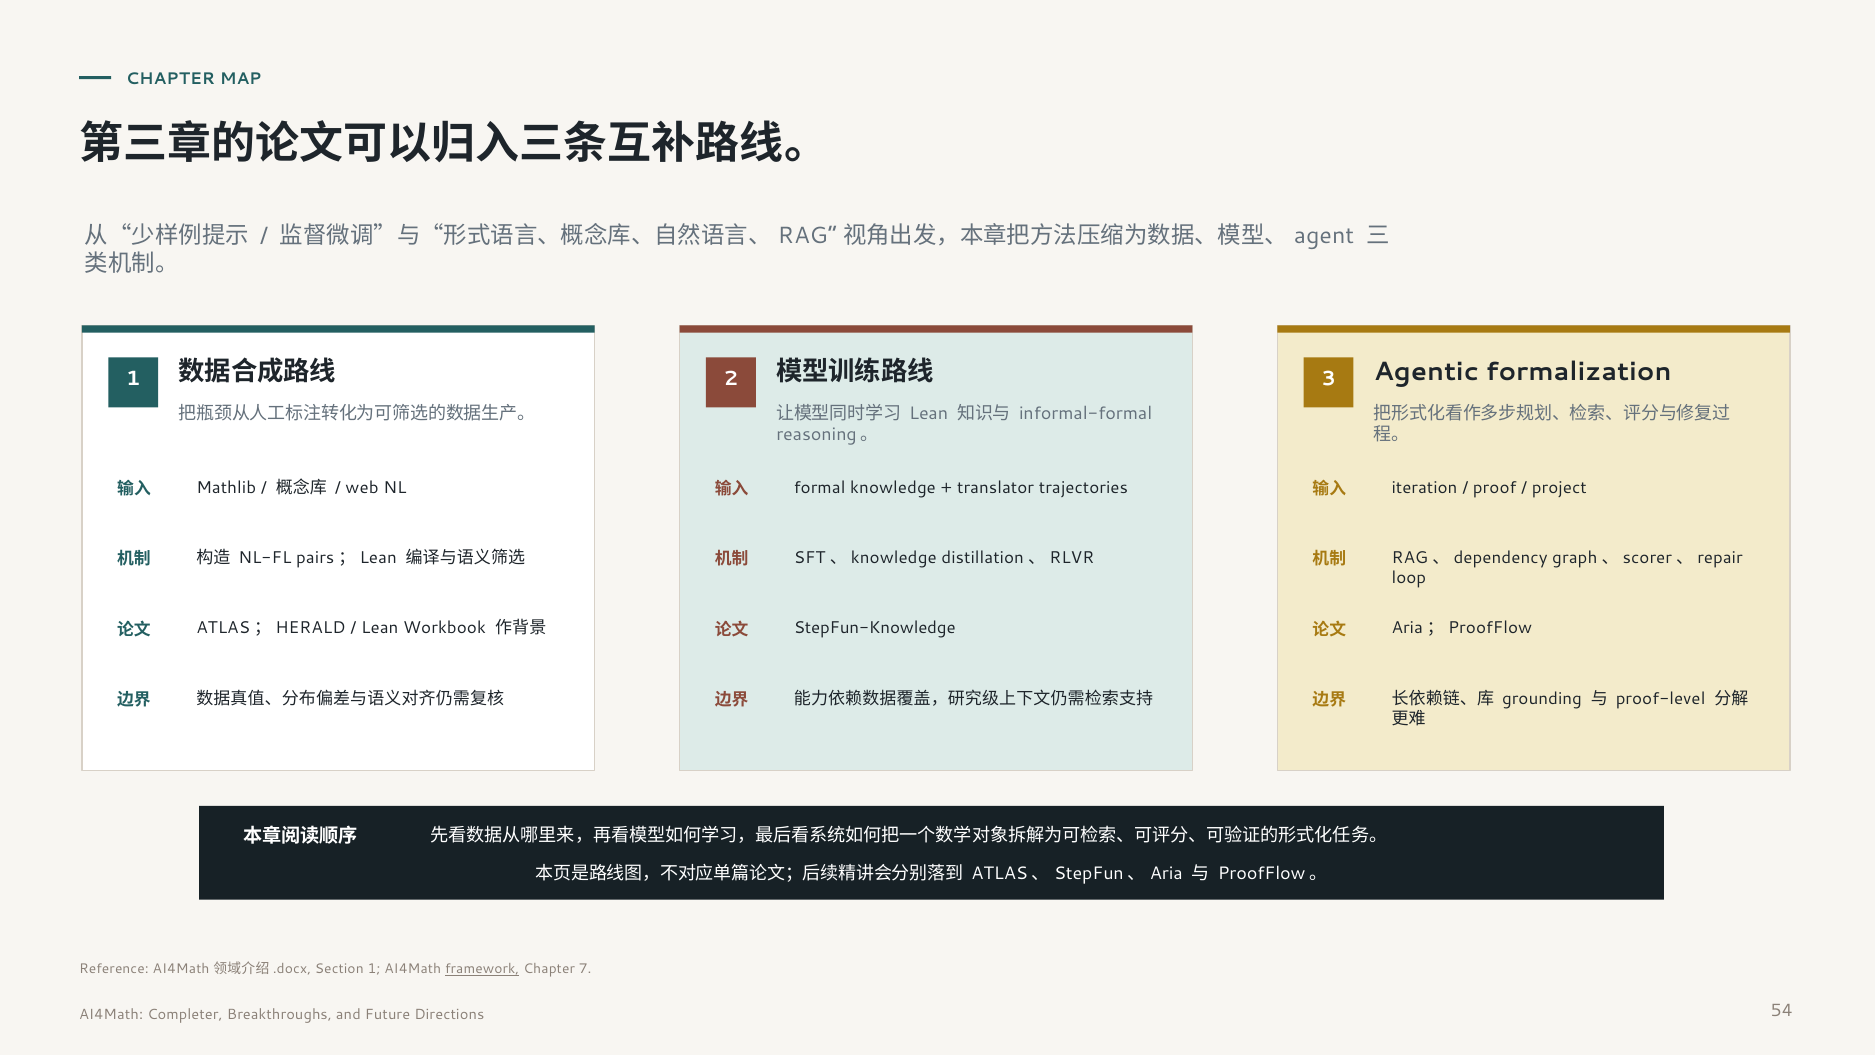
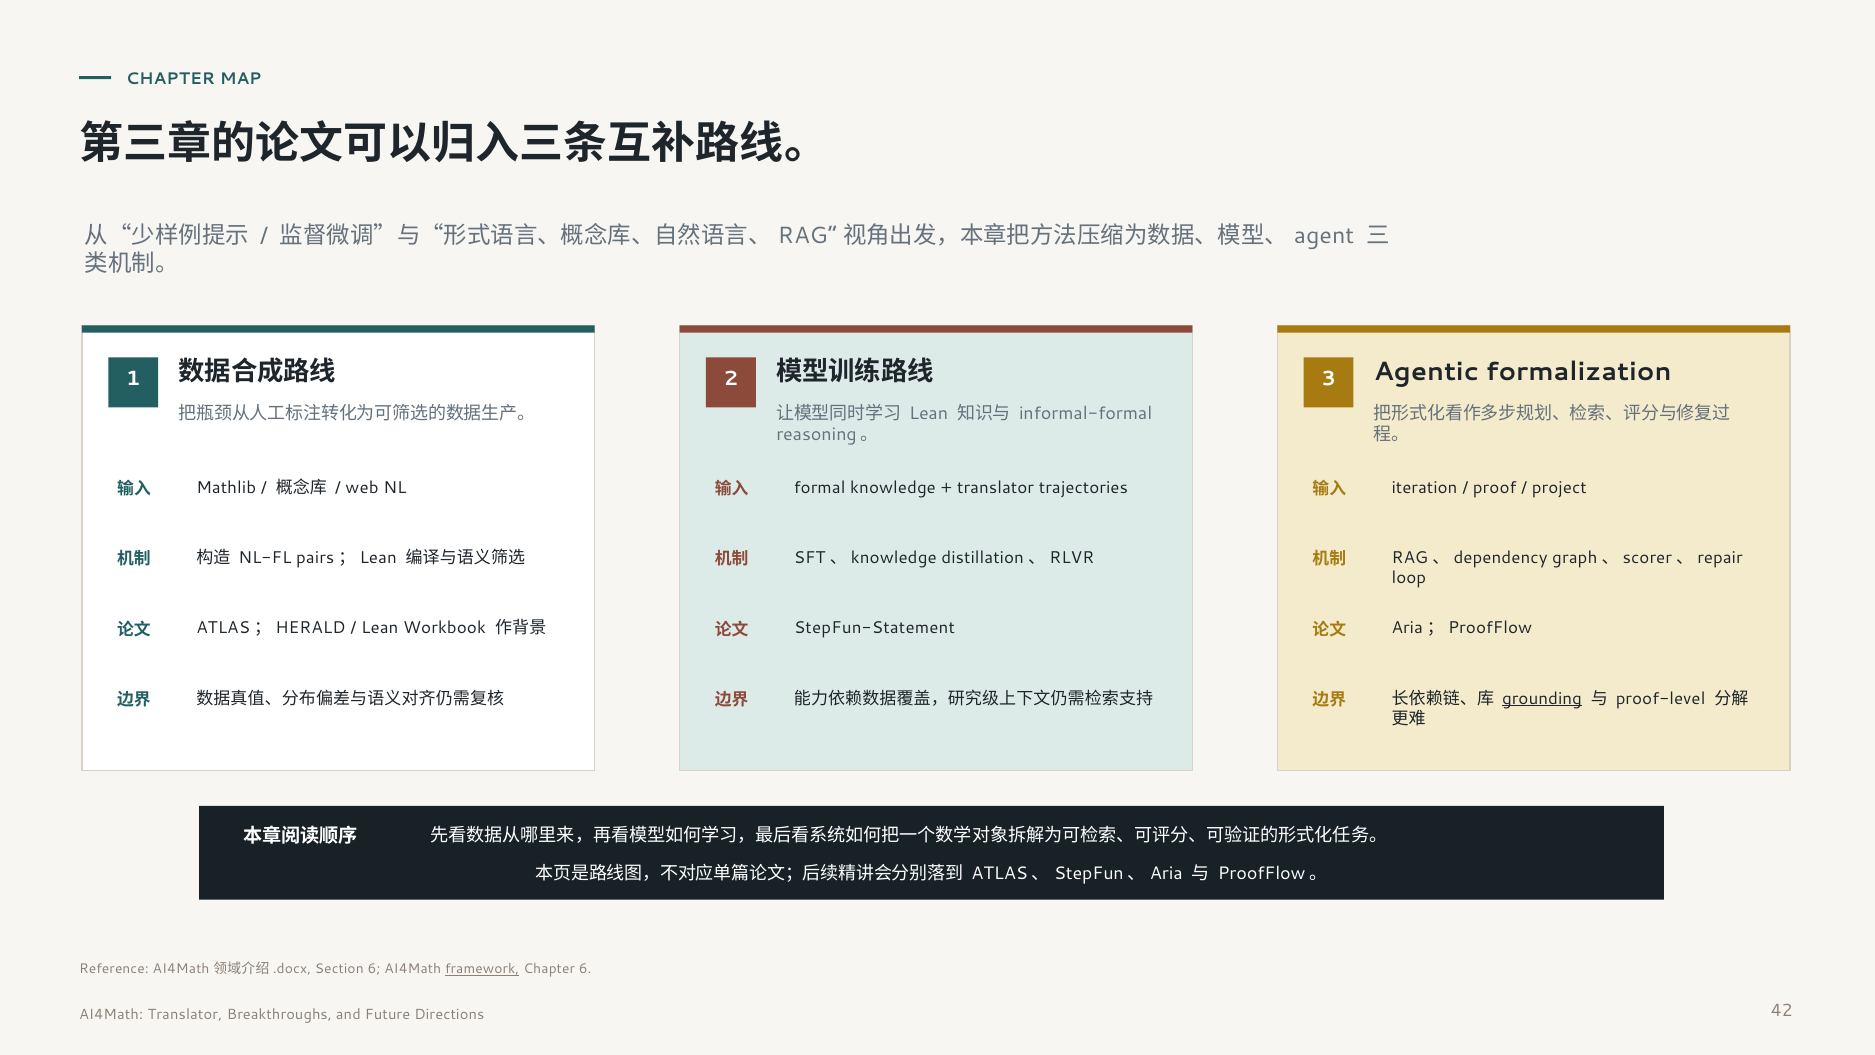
StepFun-Knowledge: StepFun-Knowledge -> StepFun-Statement (875, 628)
grounding underline: none -> present (1542, 698)
Section 1: 1 -> 6 (374, 969)
Chapter 7: 7 -> 6 (585, 969)
AI4Math Completer: Completer -> Translator (185, 1015)
54: 54 -> 42 (1782, 1011)
